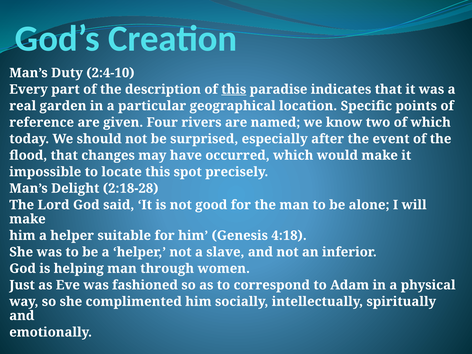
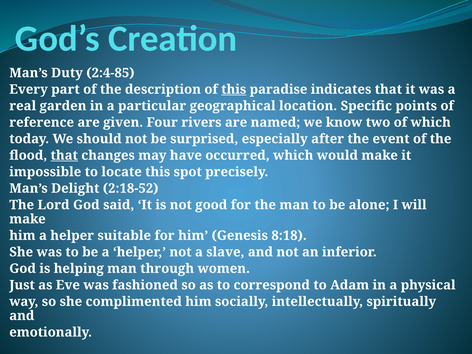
2:4-10: 2:4-10 -> 2:4-85 (110, 73)
that underline: none -> present (64, 155)
2:18-28: 2:18-28 -> 2:18-52 (131, 188)
4:18: 4:18 -> 8:18 (289, 236)
